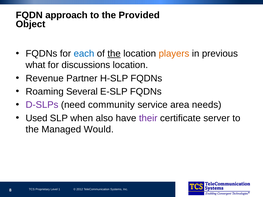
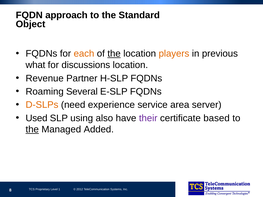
Provided: Provided -> Standard (139, 15)
each colour: blue -> orange (84, 54)
D-SLPs colour: purple -> orange (42, 105)
community: community -> experience (111, 105)
needs: needs -> server (207, 105)
when: when -> using (82, 118)
server: server -> based (217, 118)
the underline: none -> present (32, 130)
Would: Would -> Added (99, 130)
